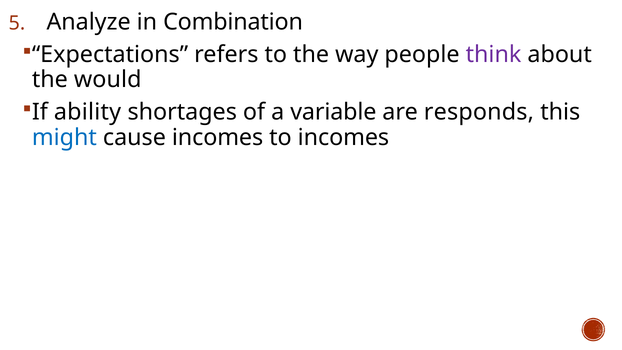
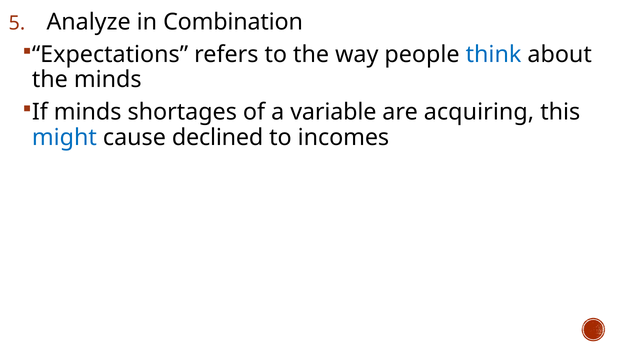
think colour: purple -> blue (494, 55)
the would: would -> minds (108, 80)
If ability: ability -> minds (88, 112)
responds: responds -> acquiring (479, 112)
cause incomes: incomes -> declined (218, 137)
